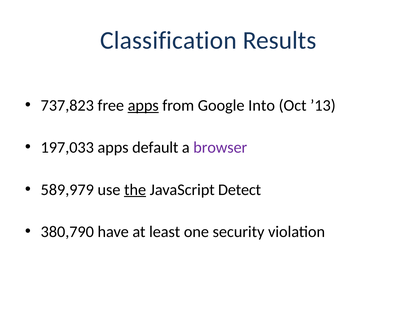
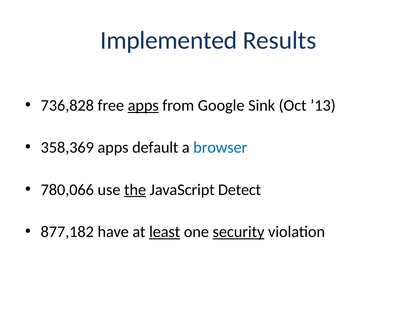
Classification: Classification -> Implemented (169, 40)
737,823: 737,823 -> 736,828 (67, 105)
Into: Into -> Sink (262, 105)
197,033: 197,033 -> 358,369 (67, 147)
browser colour: purple -> blue (220, 147)
589,979: 589,979 -> 780,066 (67, 190)
380,790: 380,790 -> 877,182 (67, 232)
least underline: none -> present (165, 232)
security underline: none -> present (239, 232)
